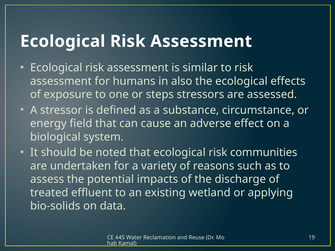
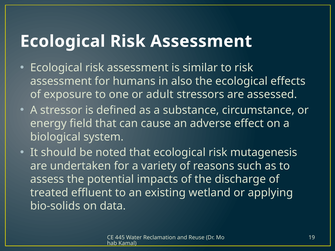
steps: steps -> adult (160, 95)
communities: communities -> mutagenesis (264, 153)
